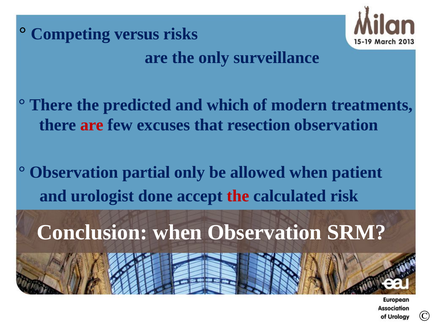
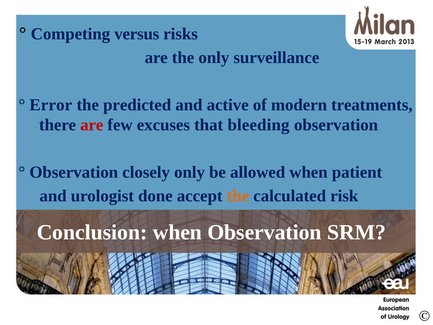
There: There -> Error (51, 105)
which: which -> active (228, 105)
resection: resection -> bleeding (258, 125)
partial: partial -> closely (146, 172)
the colour: red -> orange (238, 196)
